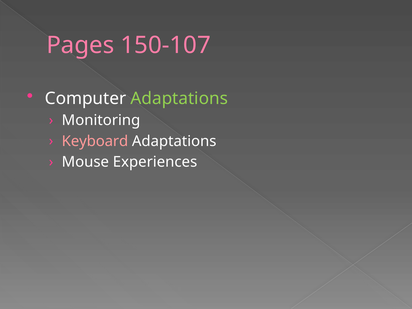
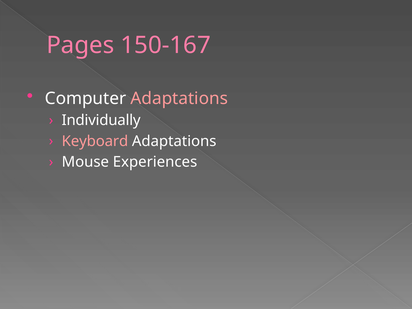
150-107: 150-107 -> 150-167 (166, 45)
Adaptations colour: light green -> pink (179, 98)
Monitoring: Monitoring -> Individually (101, 120)
